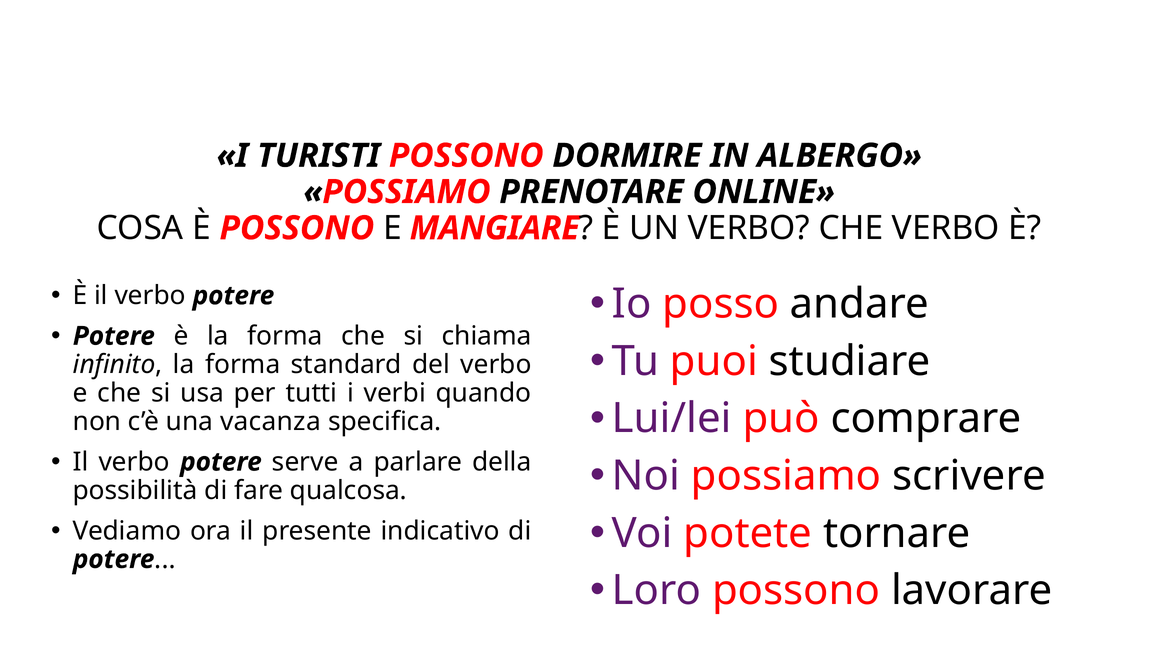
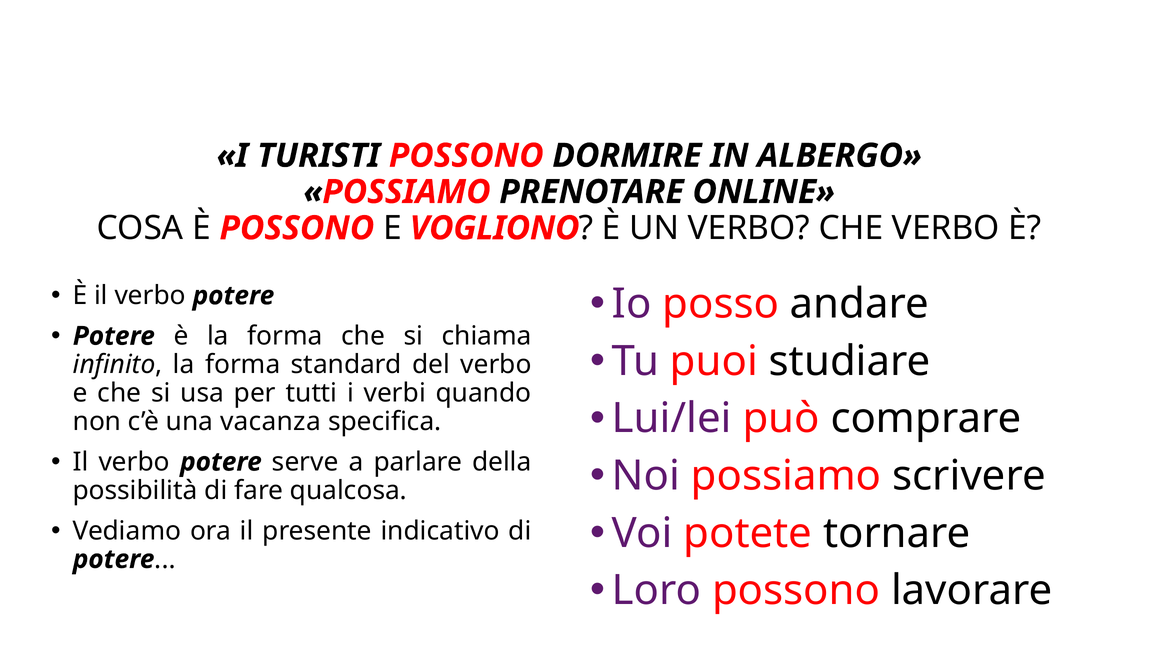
MANGIARE: MANGIARE -> VOGLIONO (495, 228)
